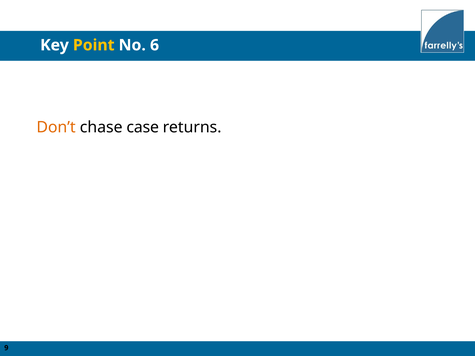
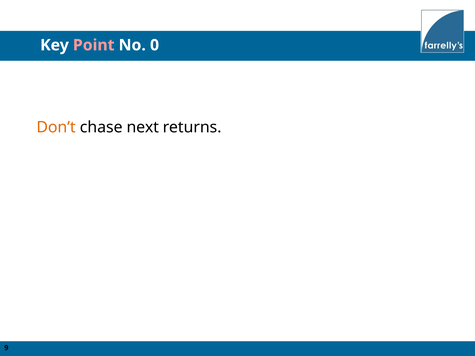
Point colour: yellow -> pink (94, 45)
6: 6 -> 0 (155, 45)
case: case -> next (143, 127)
